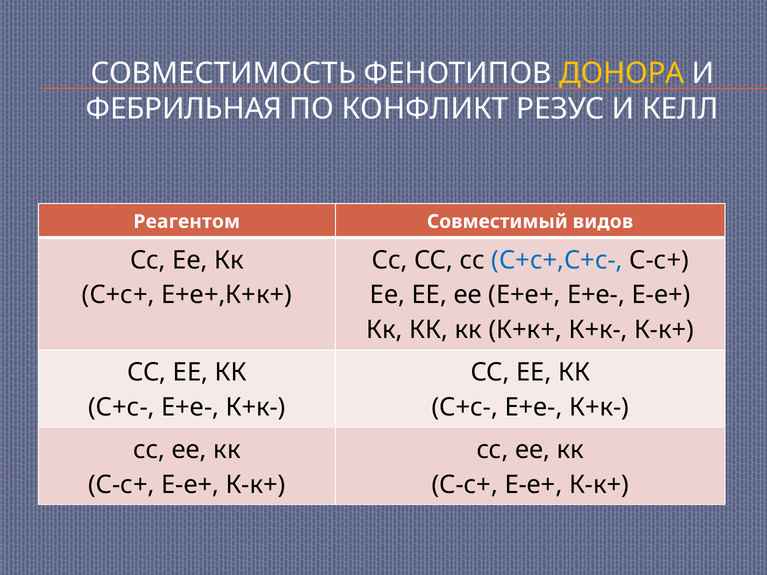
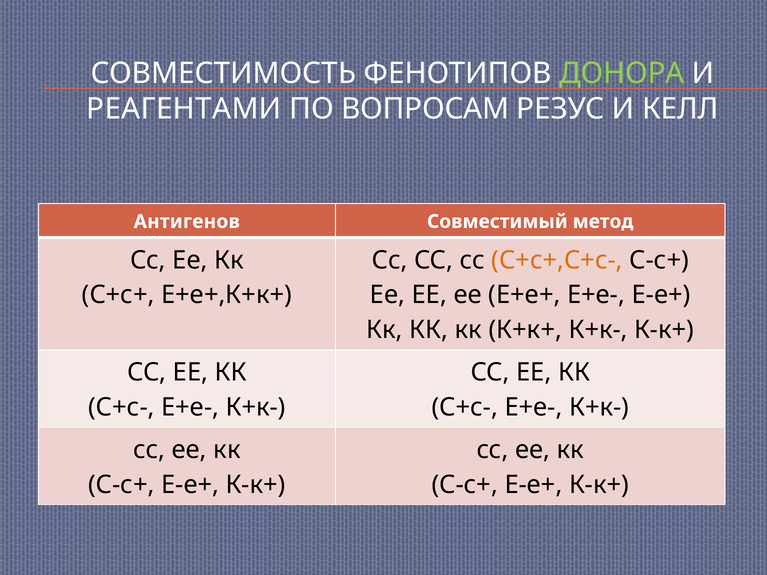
ДОНОРА colour: yellow -> light green (622, 73)
ФЕБРИЛЬНАЯ: ФЕБРИЛЬНАЯ -> РЕАГЕНТАМИ (184, 109)
КОНФЛИКТ: КОНФЛИКТ -> ВОПРОСАМ (425, 109)
Реагентом: Реагентом -> Антигенов (187, 222)
видов: видов -> метод (603, 222)
С+с+,С+с- colour: blue -> orange (557, 260)
